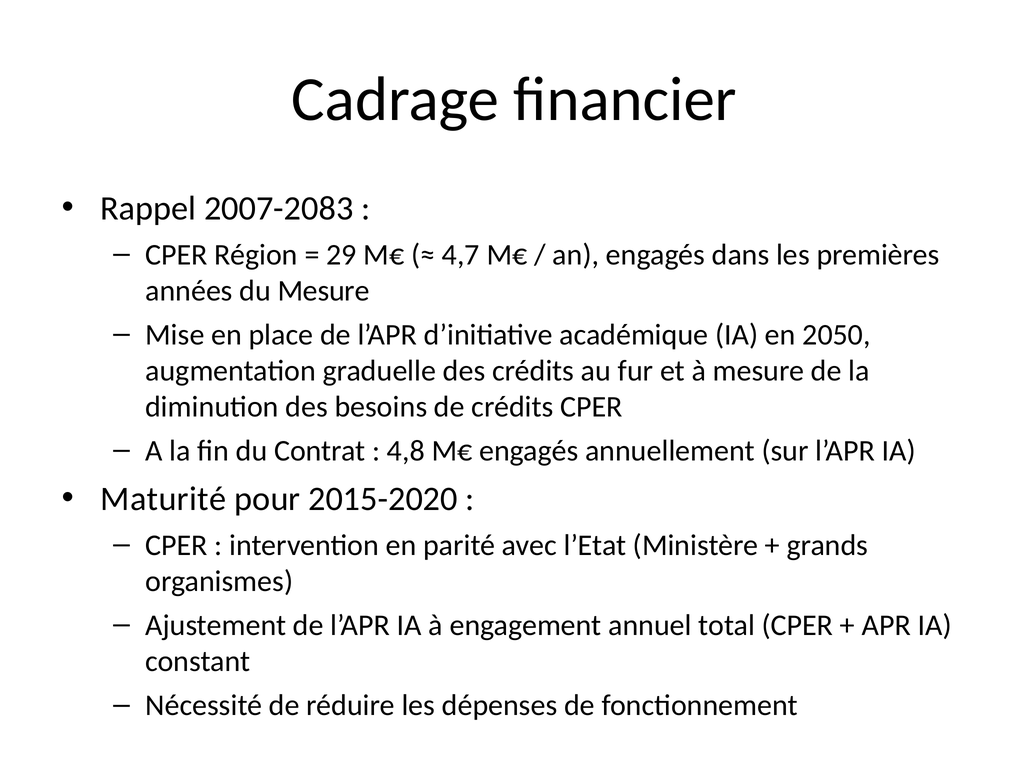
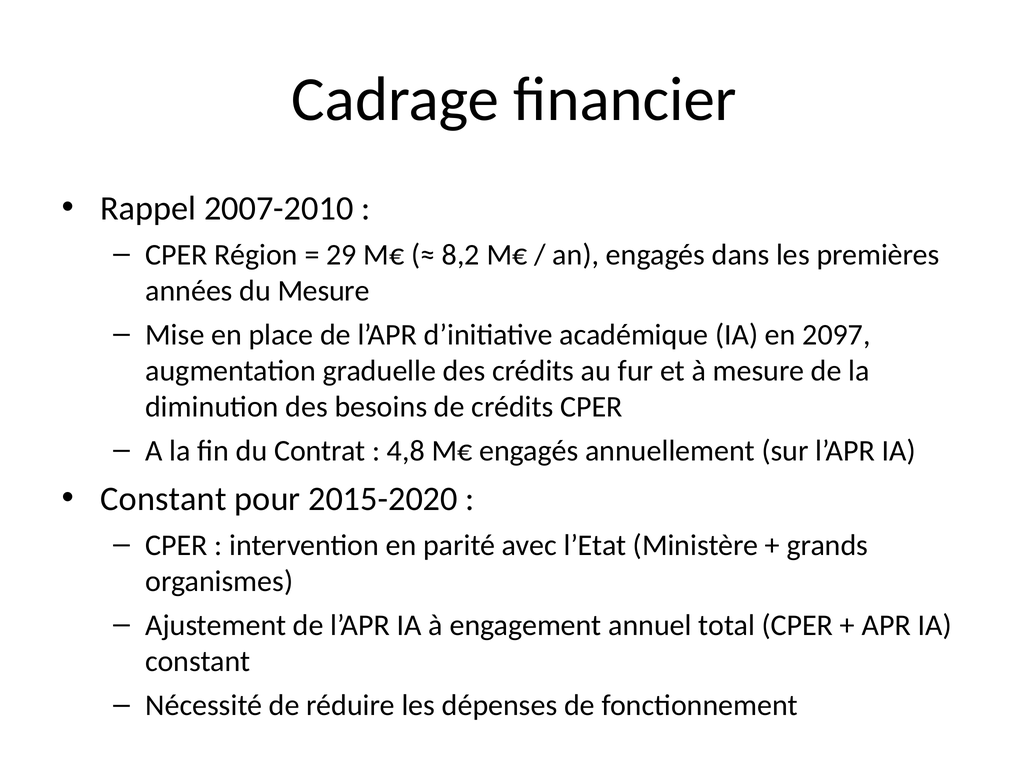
2007-2083: 2007-2083 -> 2007-2010 (279, 208)
4,7: 4,7 -> 8,2 (461, 255)
2050: 2050 -> 2097 (836, 335)
Maturité: Maturité -> Constant (163, 499)
